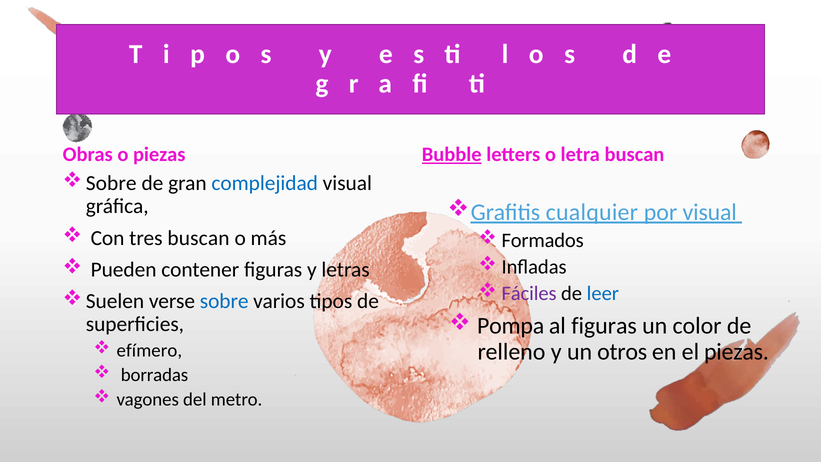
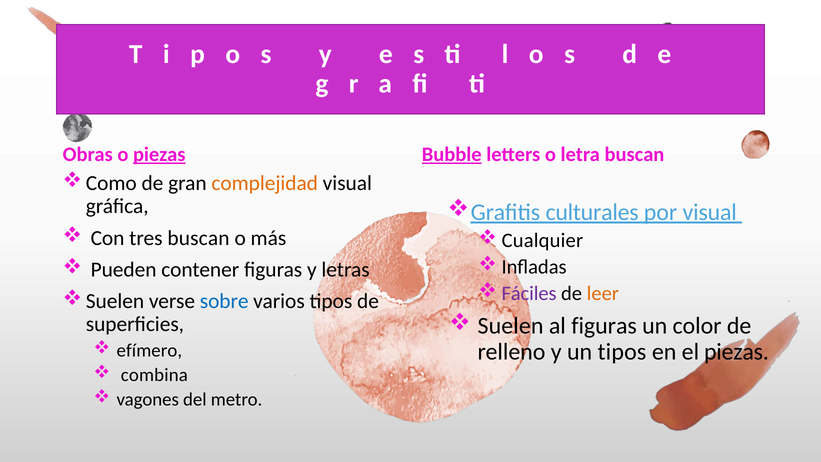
piezas underline: none -> present (159, 154)
Sobre: Sobre -> Como (111, 183)
complejidad colour: blue -> orange (265, 183)
cualquier: cualquier -> culturales (592, 212)
Formados: Formados -> Cualquier (542, 240)
leer colour: blue -> orange (603, 293)
Pompa: Pompa -> Suelen (511, 326)
un otros: otros -> tipos (622, 352)
borradas: borradas -> combina (154, 375)
